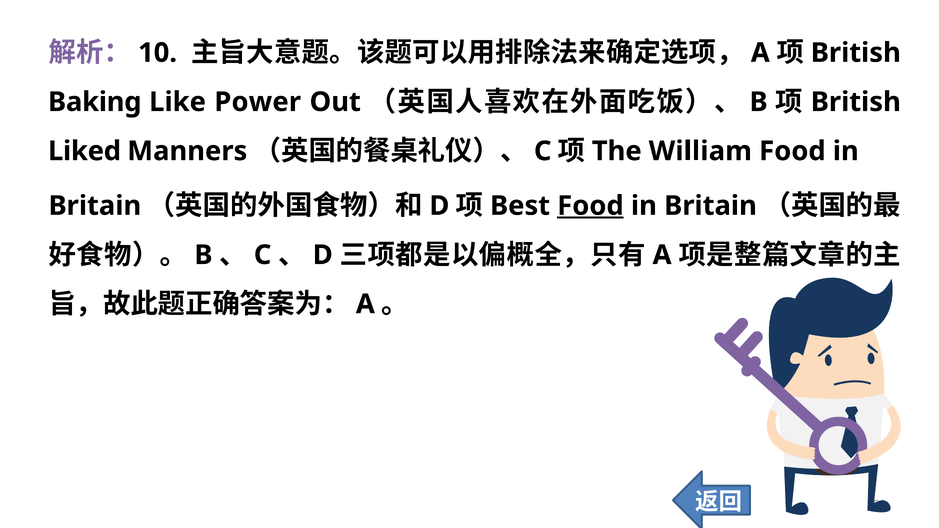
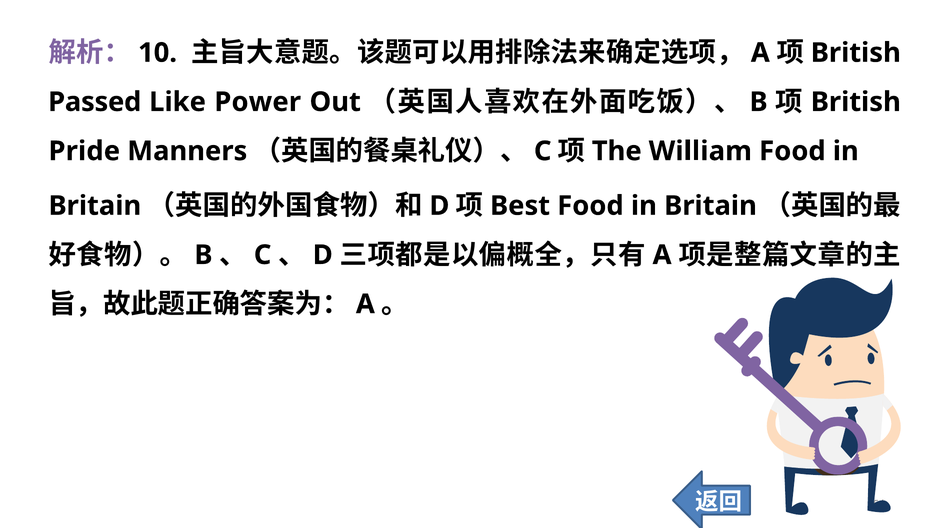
Baking: Baking -> Passed (95, 102)
Liked: Liked -> Pride (84, 151)
Food underline: present -> none (590, 206)
